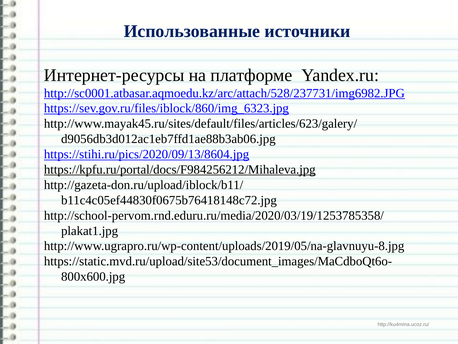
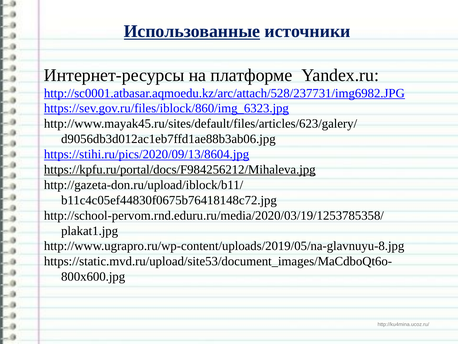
Использованные underline: none -> present (192, 31)
